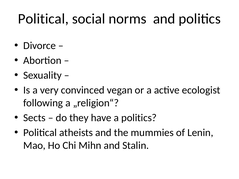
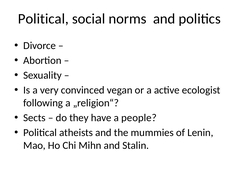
a politics: politics -> people (139, 118)
